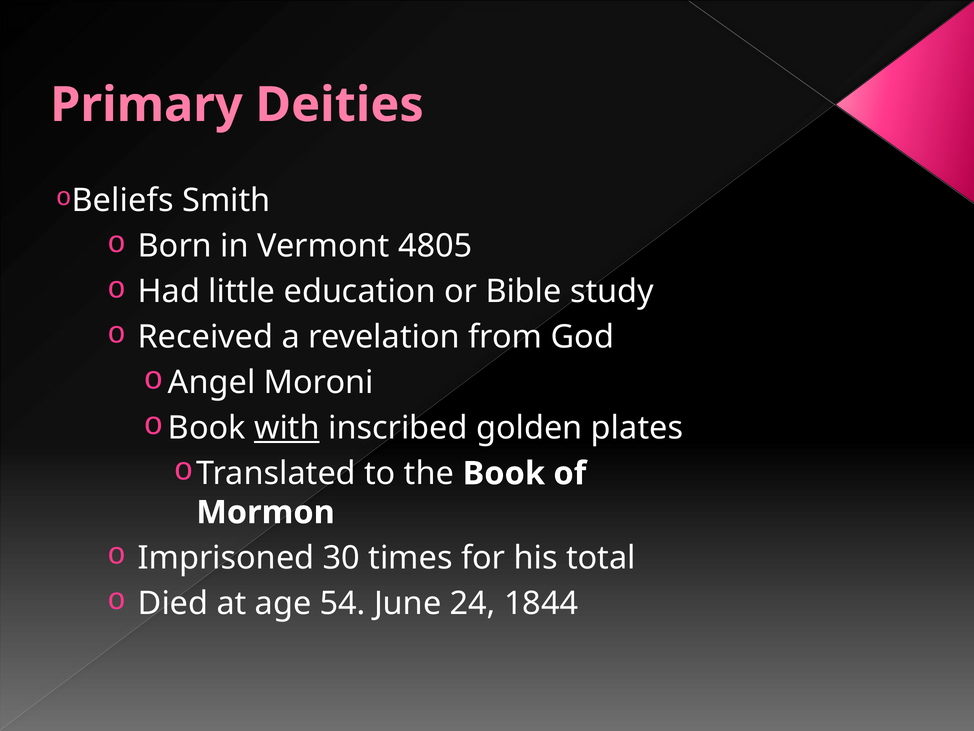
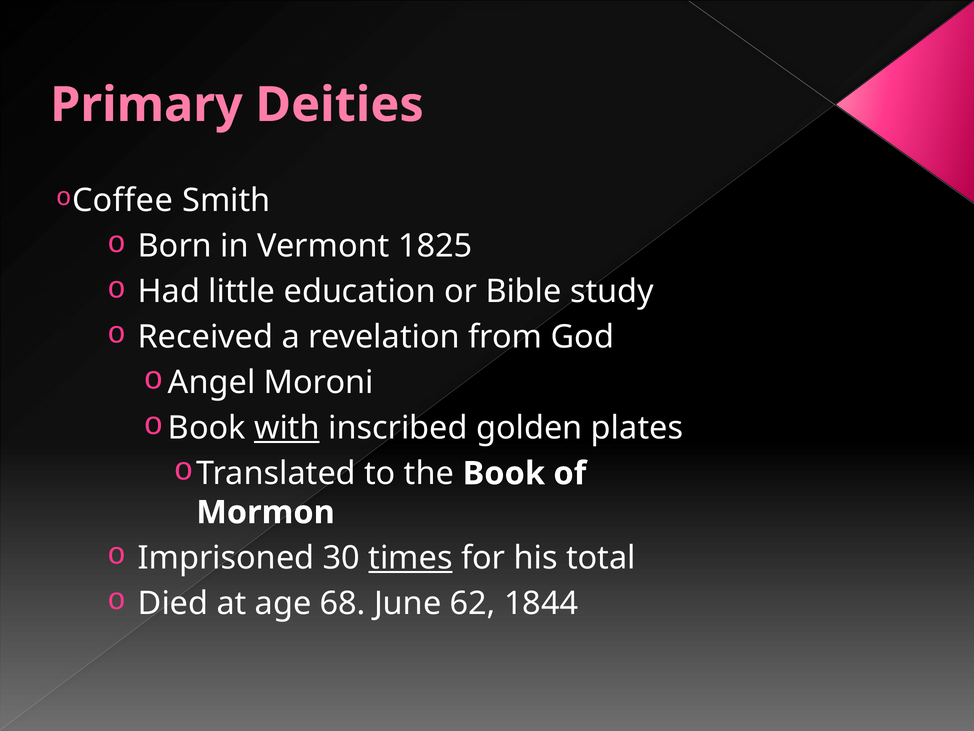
Beliefs: Beliefs -> Coffee (123, 201)
4805: 4805 -> 1825 (435, 246)
times underline: none -> present (410, 558)
54: 54 -> 68 (343, 603)
24: 24 -> 62 (473, 603)
